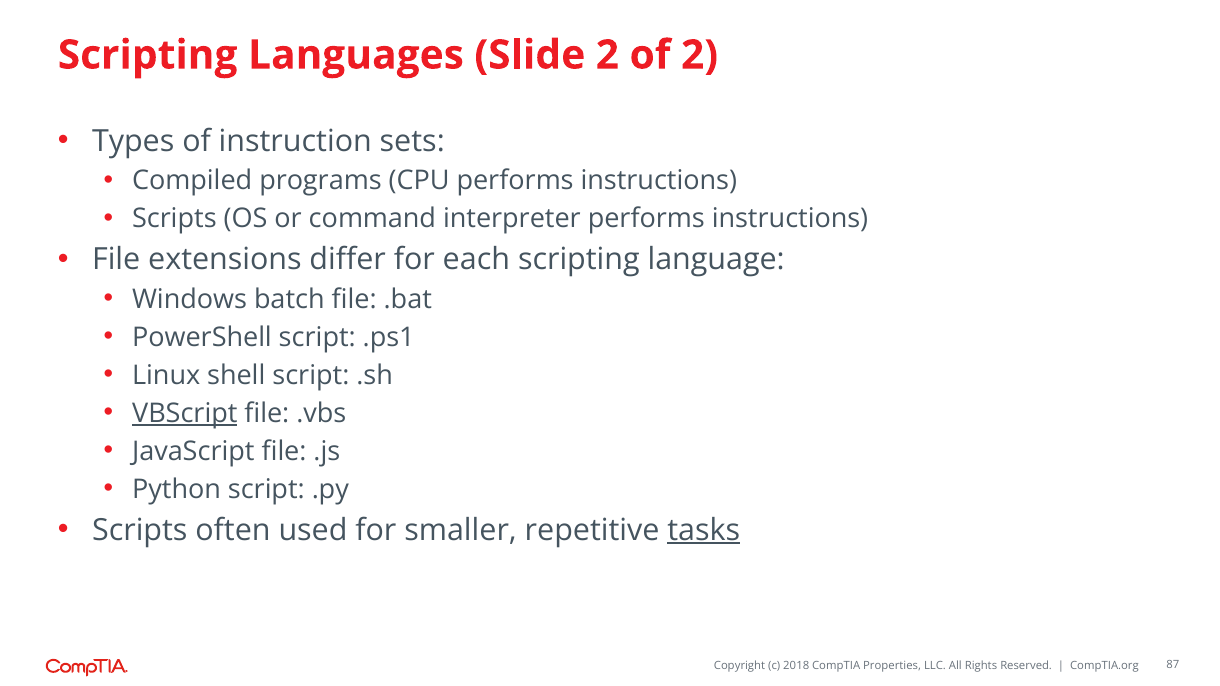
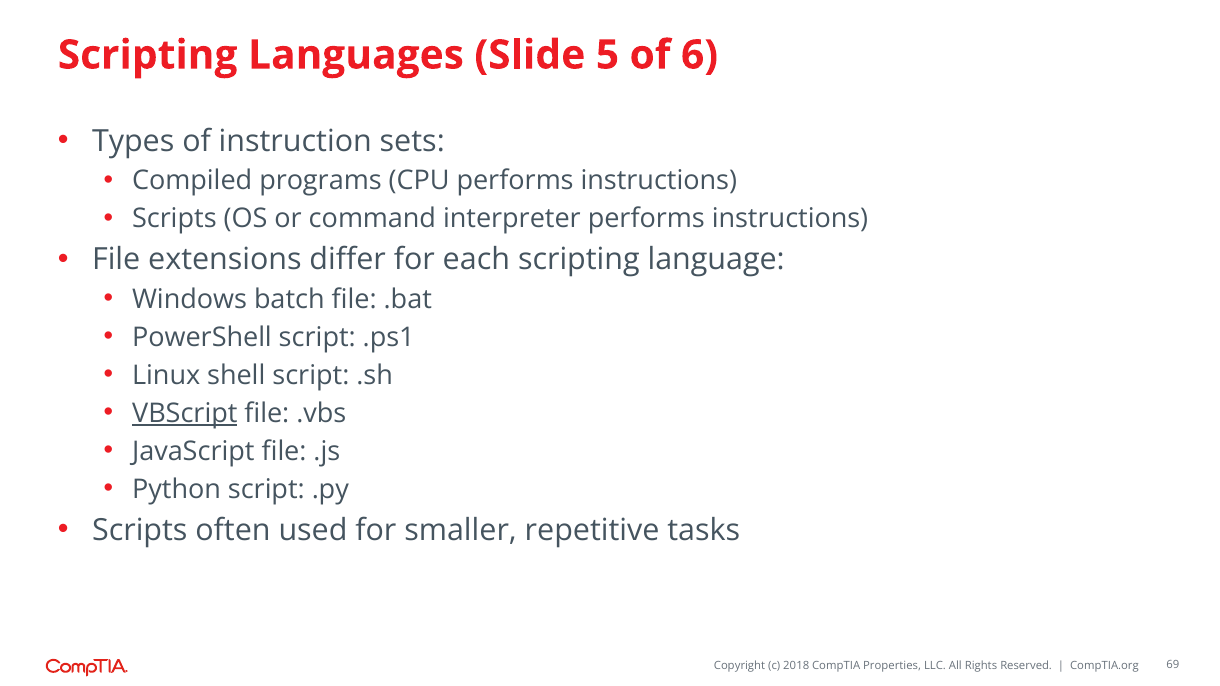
Slide 2: 2 -> 5 (607, 55)
of 2: 2 -> 6 (700, 55)
tasks underline: present -> none (704, 530)
87: 87 -> 69 (1173, 665)
